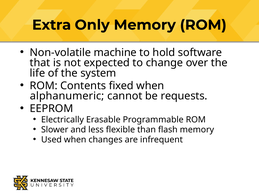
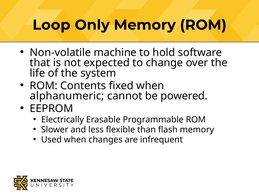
Extra: Extra -> Loop (51, 25)
requests: requests -> powered (184, 96)
